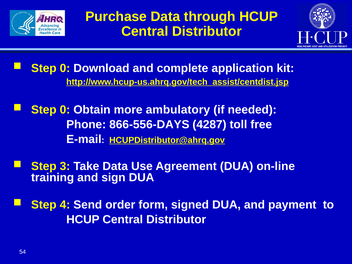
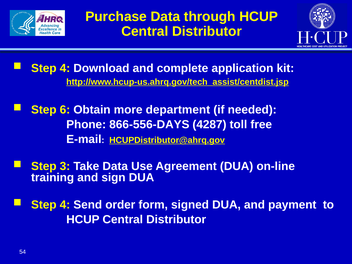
0: 0 -> 4 (65, 68)
0: 0 -> 6 (65, 110)
ambulatory: ambulatory -> department (178, 110)
